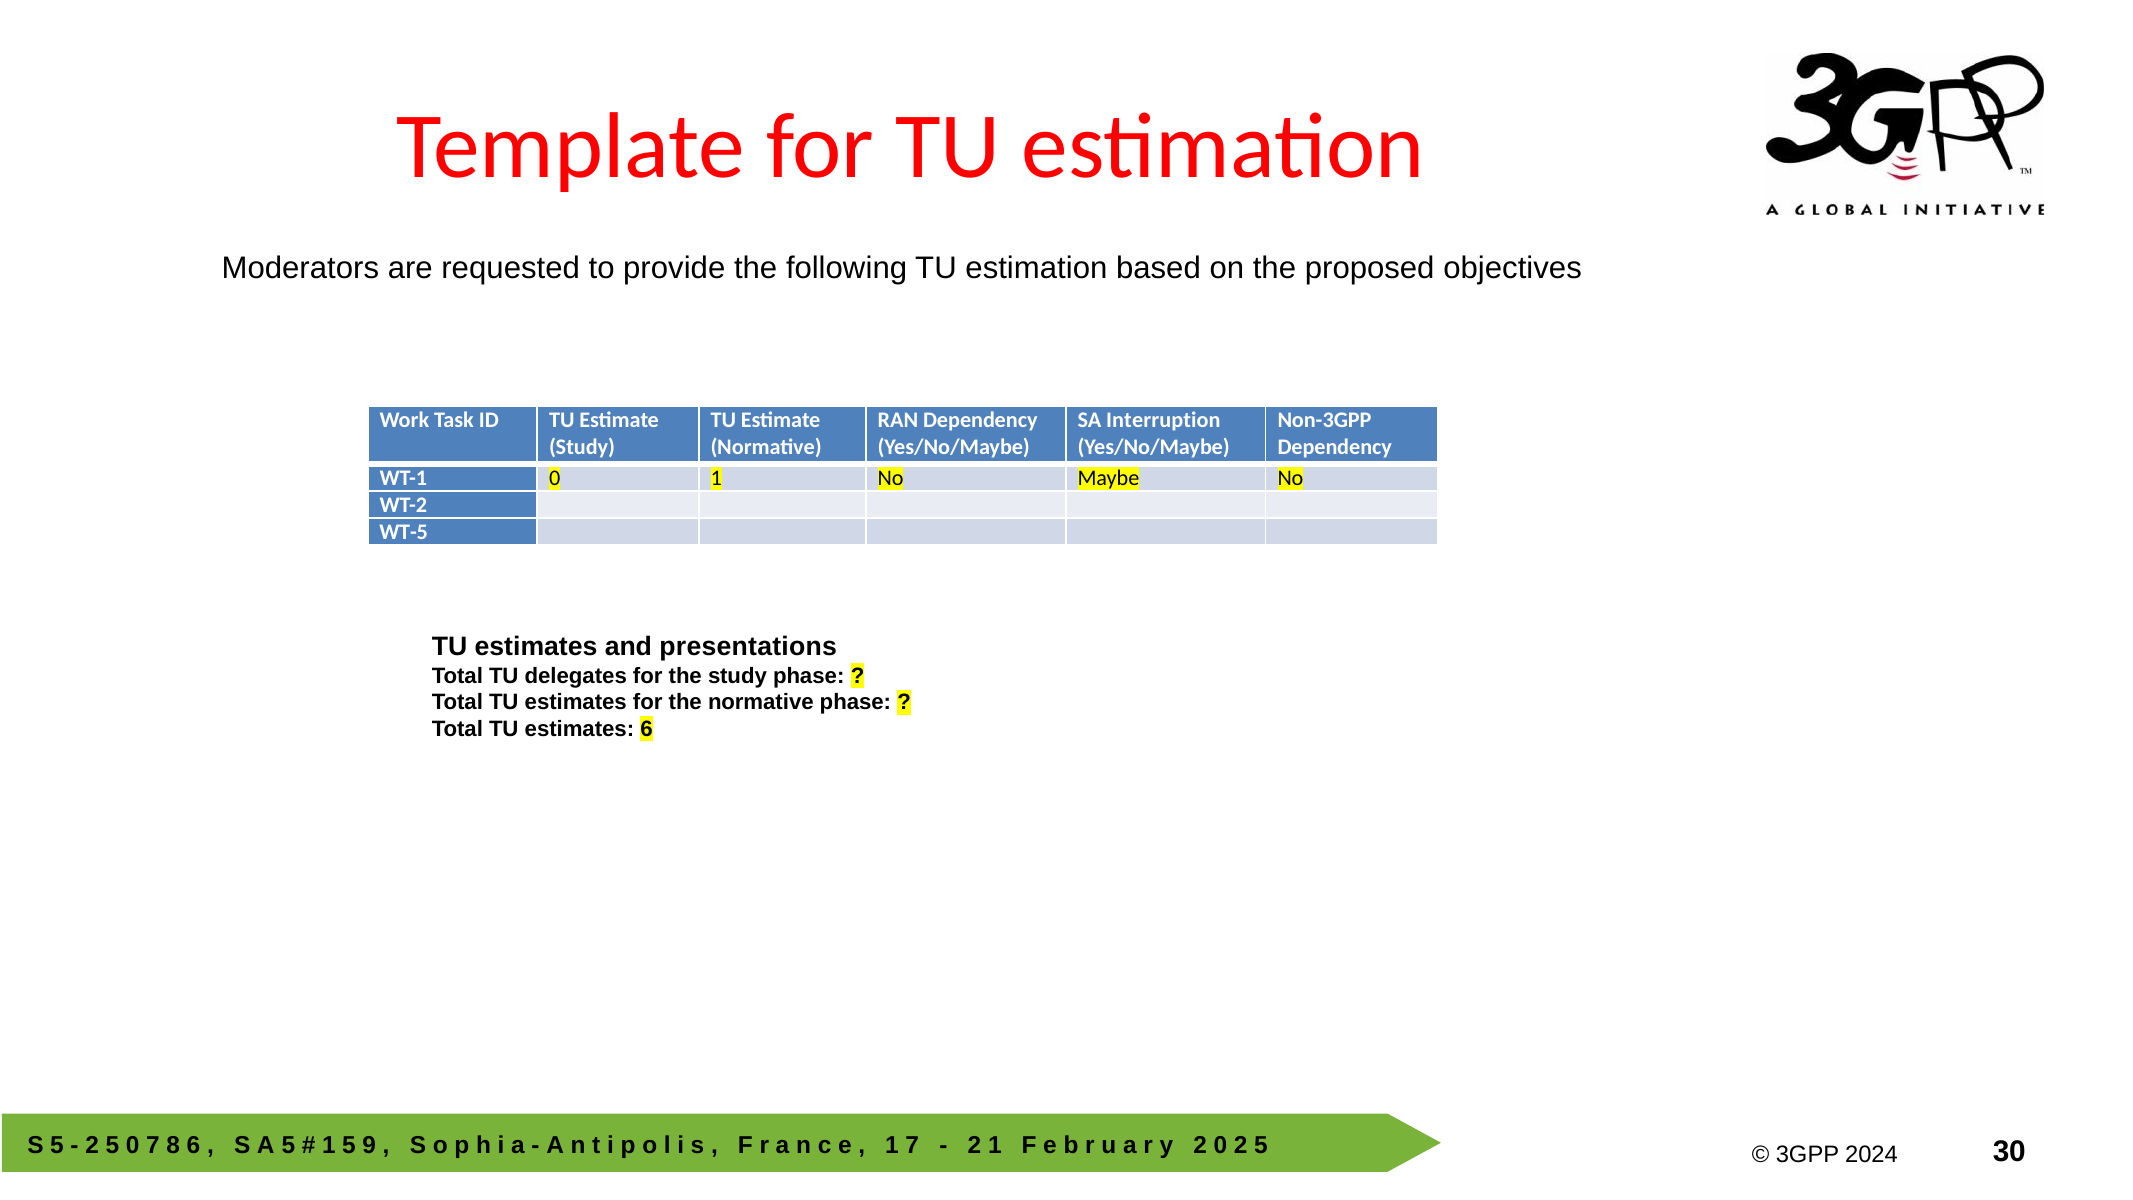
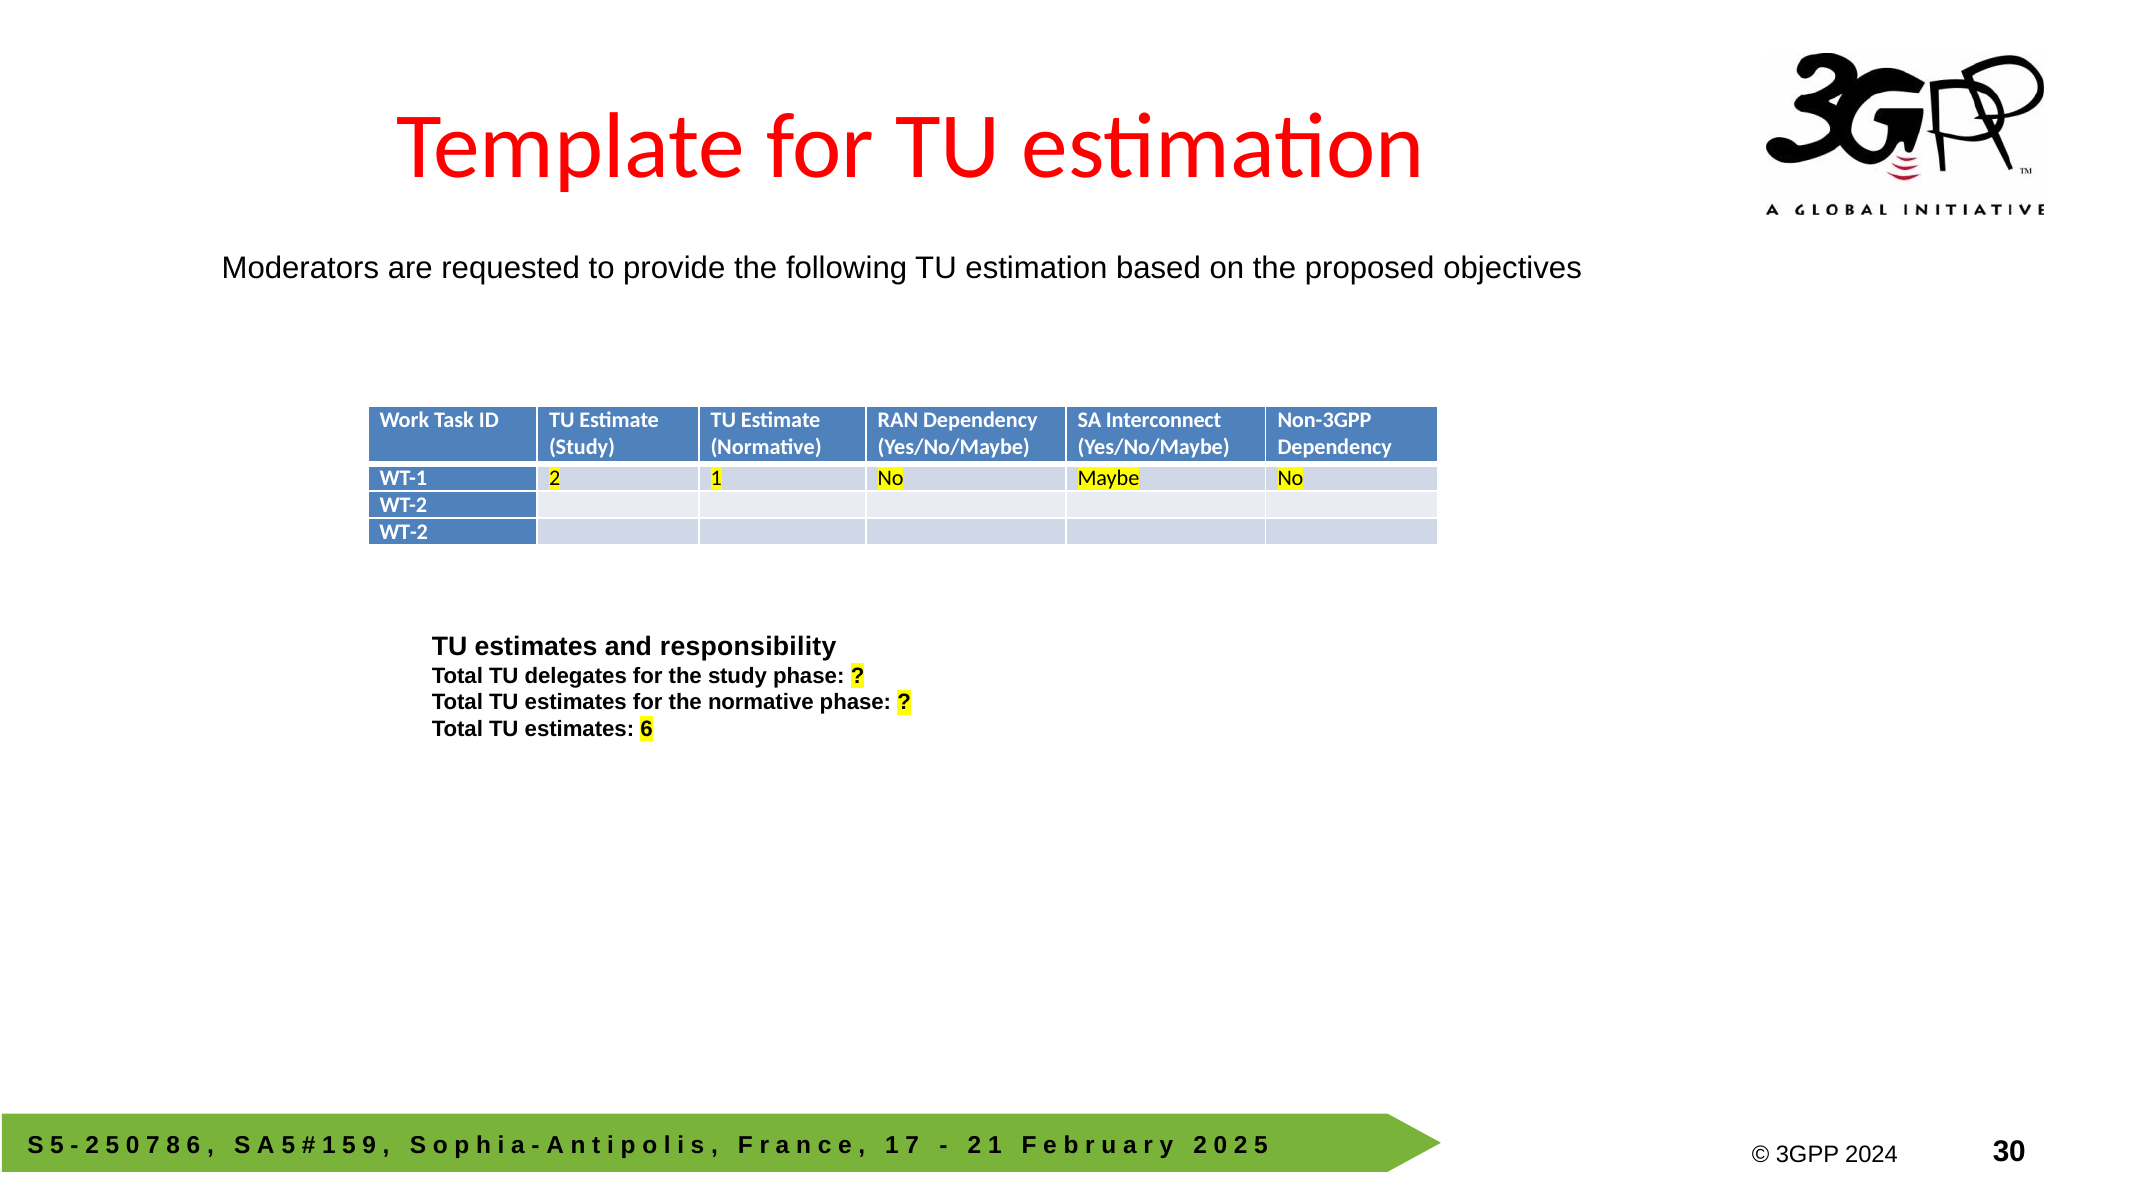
Interruption: Interruption -> Interconnect (1164, 420)
WT-1 0: 0 -> 2 (555, 478)
WT-5: WT-5 -> WT-2 (404, 532)
presentations: presentations -> responsibility (748, 647)
